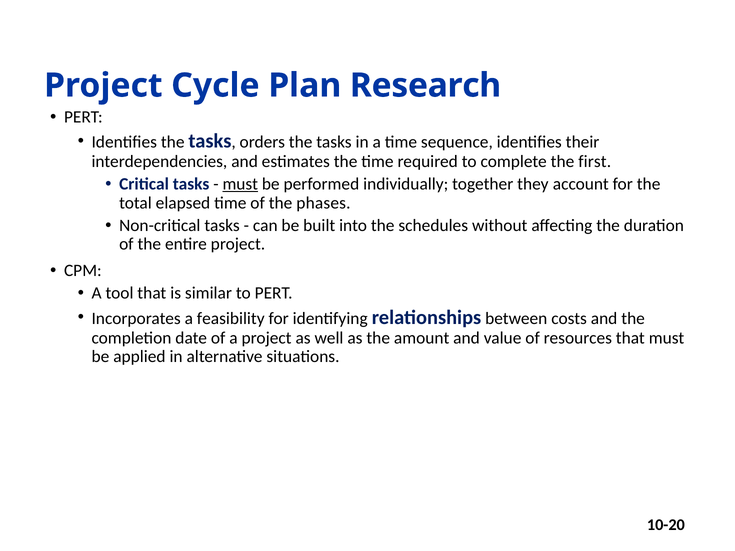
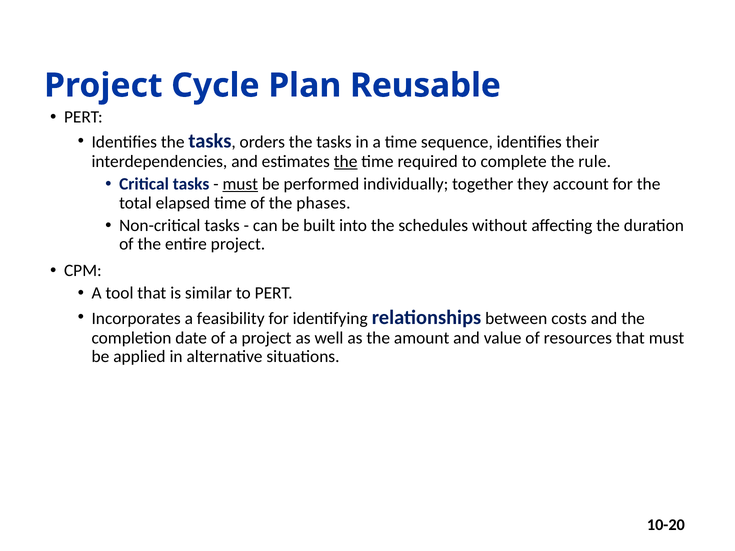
Research: Research -> Reusable (425, 86)
the underline: none -> present (346, 162)
first: first -> rule (595, 162)
